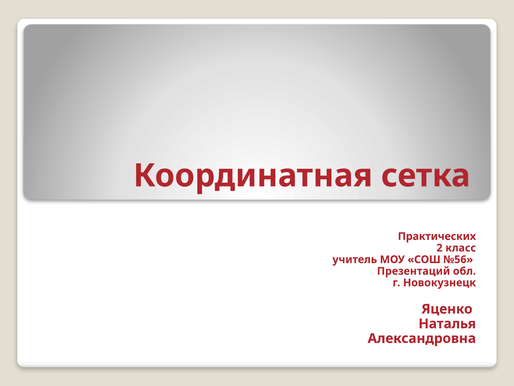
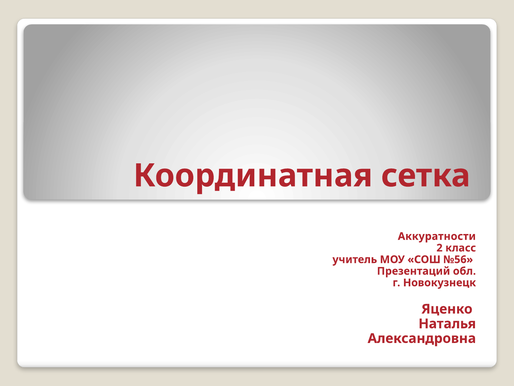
Практических: Практических -> Аккуратности (437, 236)
